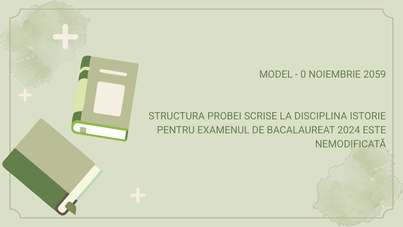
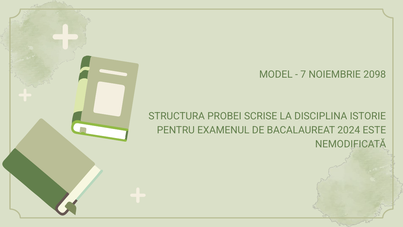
0: 0 -> 7 (303, 74)
2059: 2059 -> 2098 (375, 74)
